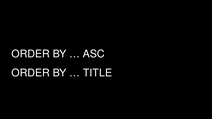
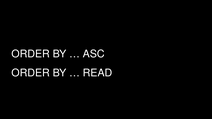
TITLE: TITLE -> READ (98, 73)
